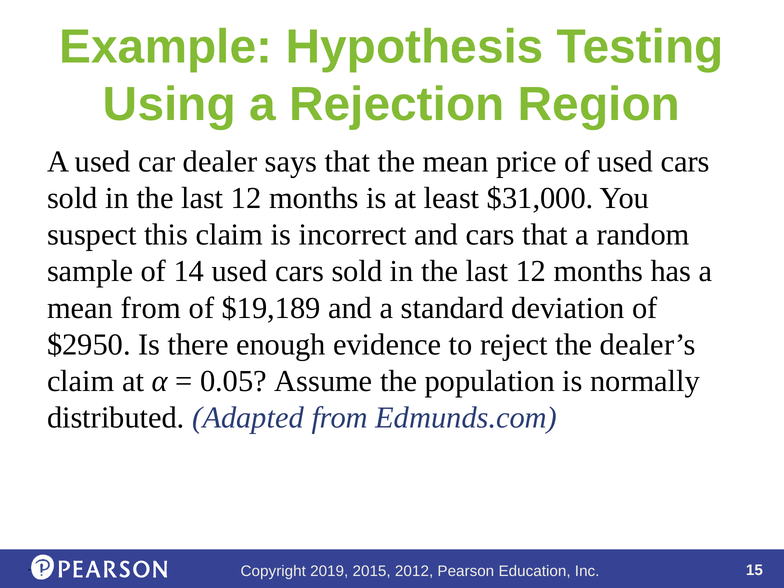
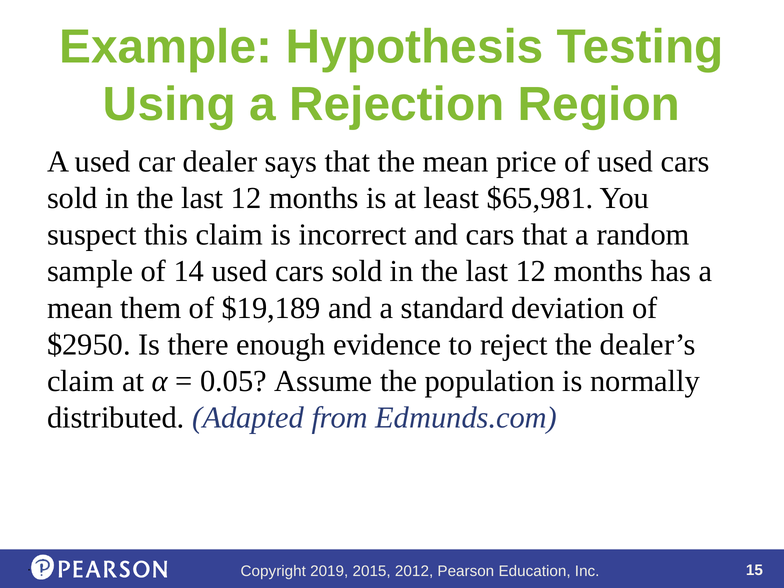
$31,000: $31,000 -> $65,981 (540, 198)
mean from: from -> them (151, 308)
